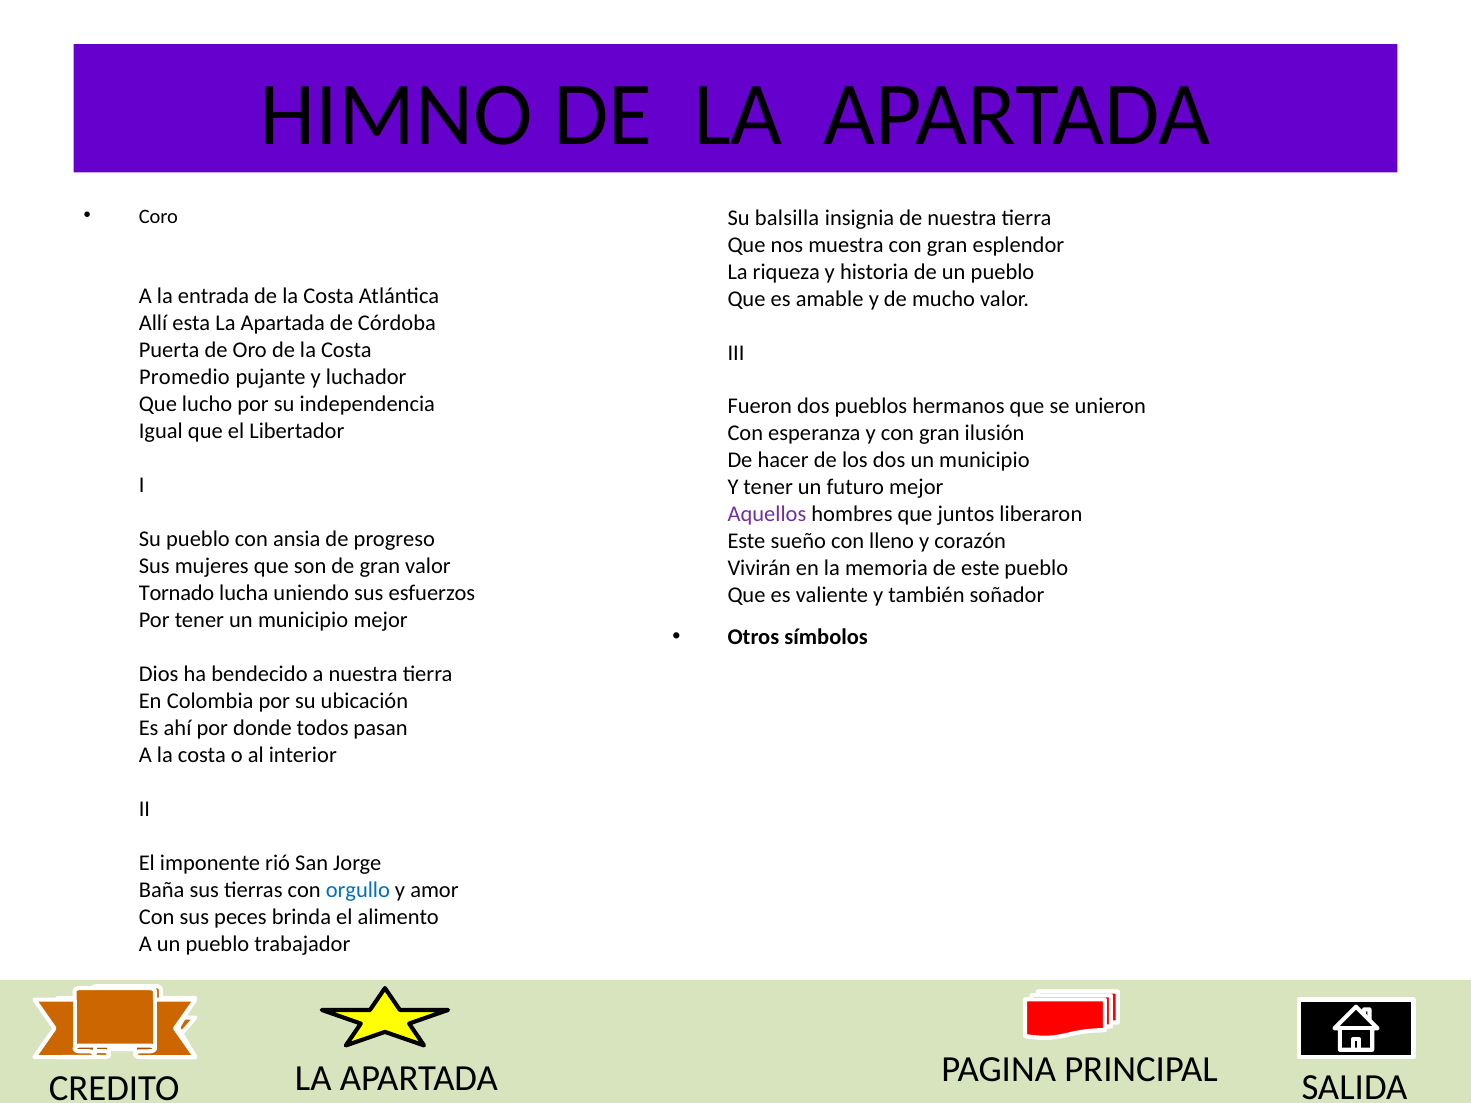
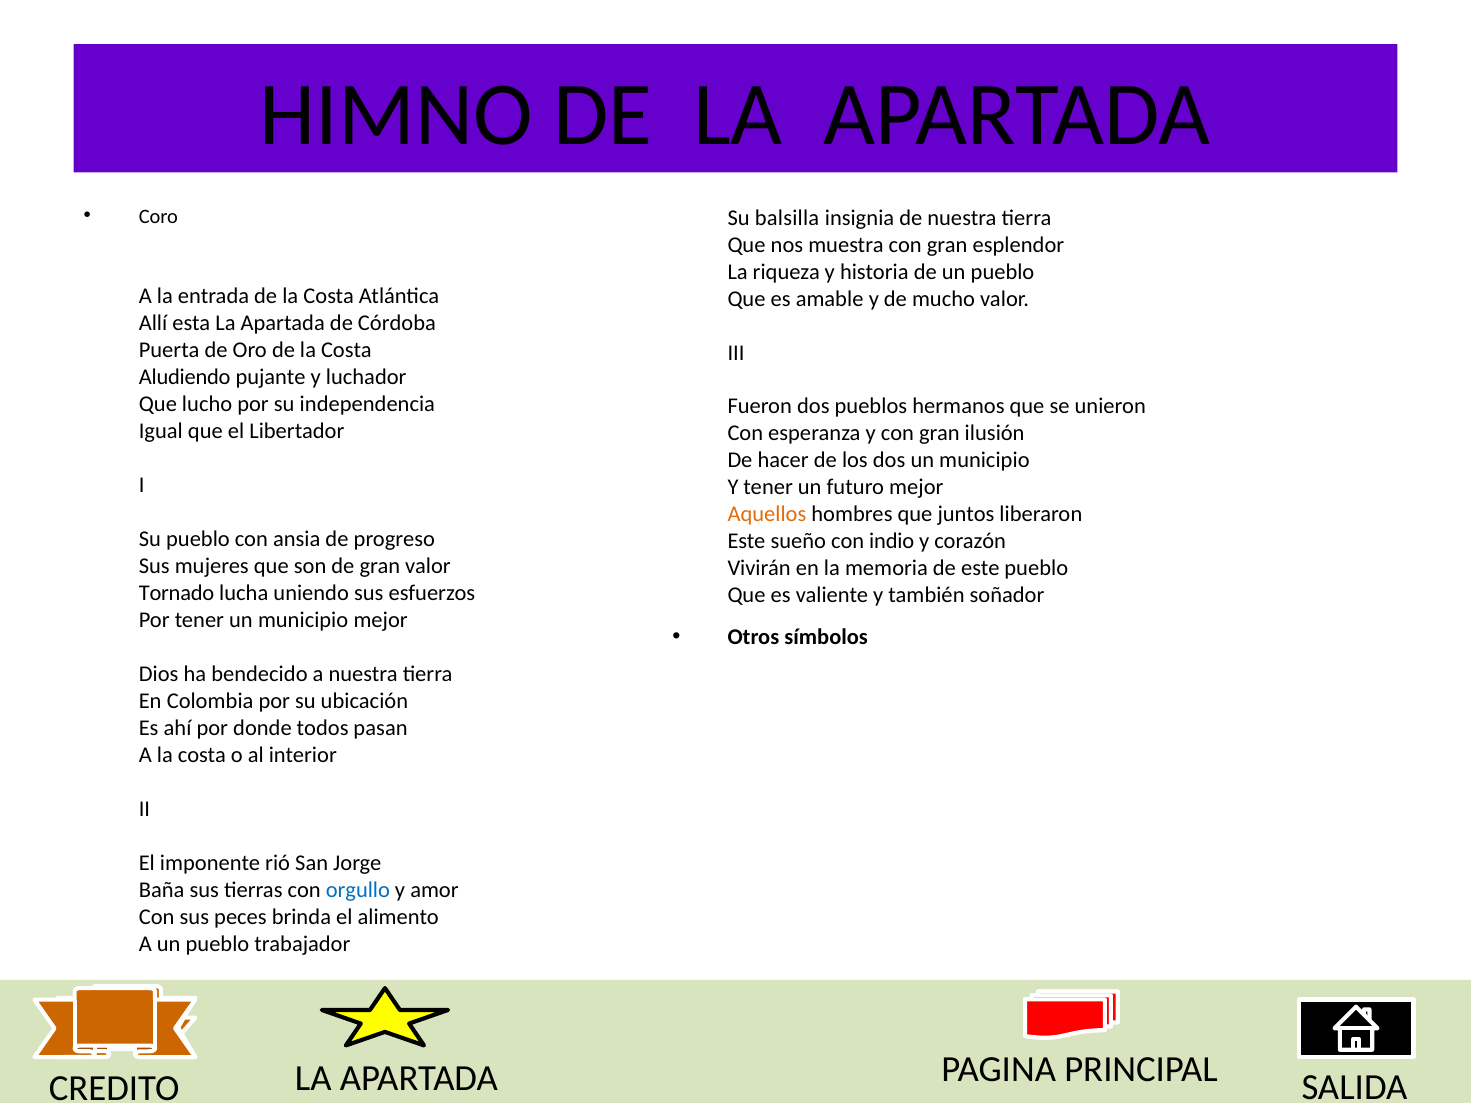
Promedio: Promedio -> Aludiendo (185, 377)
Aquellos colour: purple -> orange (767, 515)
lleno: lleno -> indio (892, 542)
